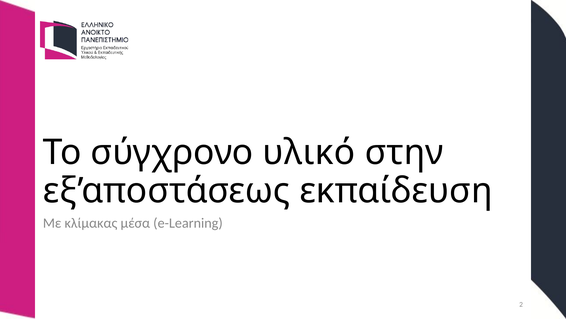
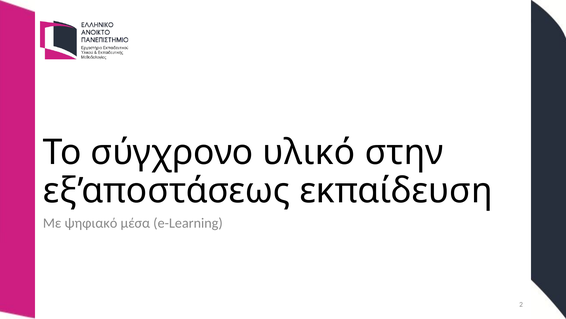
κλίμακας: κλίμακας -> ψηφιακό (91, 223)
